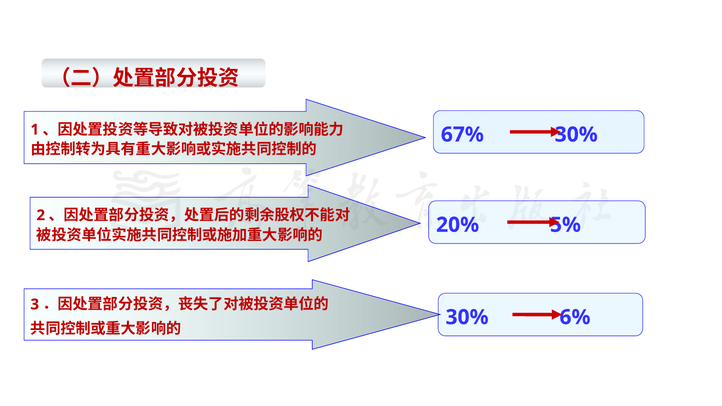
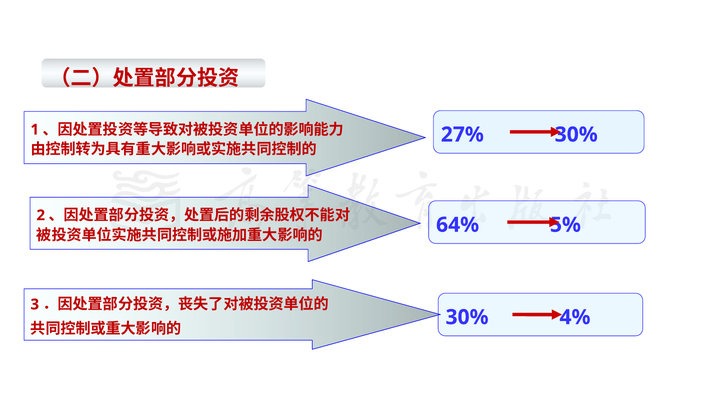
67%: 67% -> 27% (462, 135)
20%: 20% -> 64% (458, 225)
6%: 6% -> 4% (575, 317)
